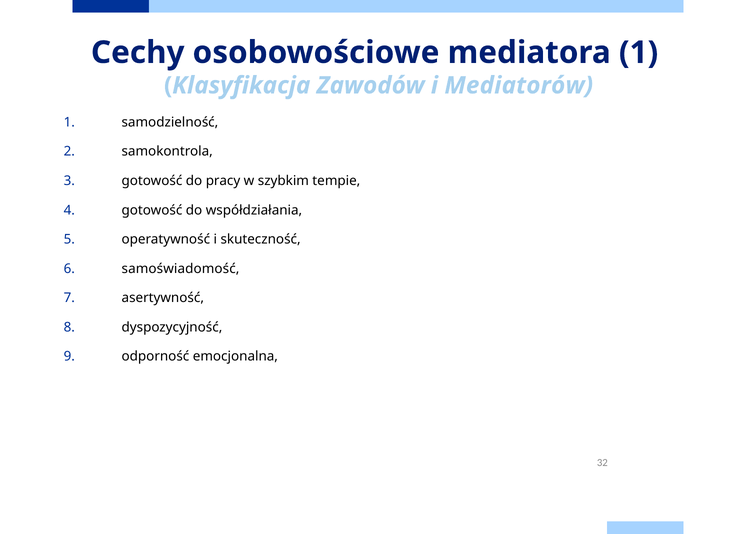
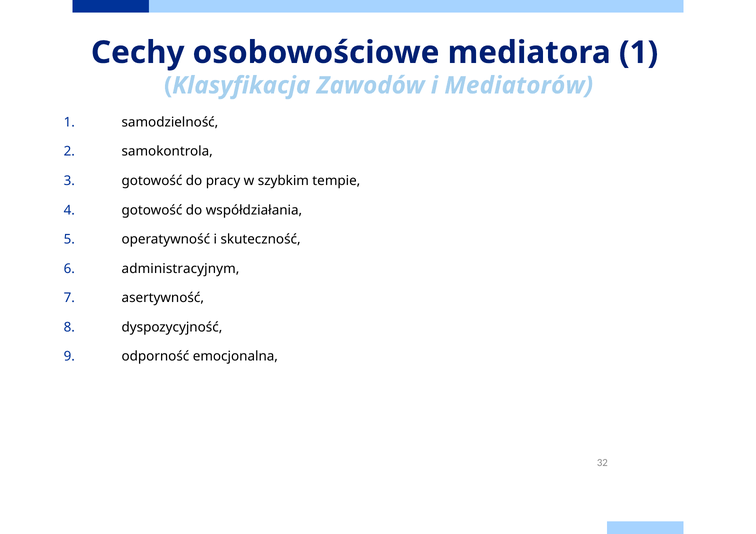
samoświadomość: samoświadomość -> administracyjnym (181, 269)
